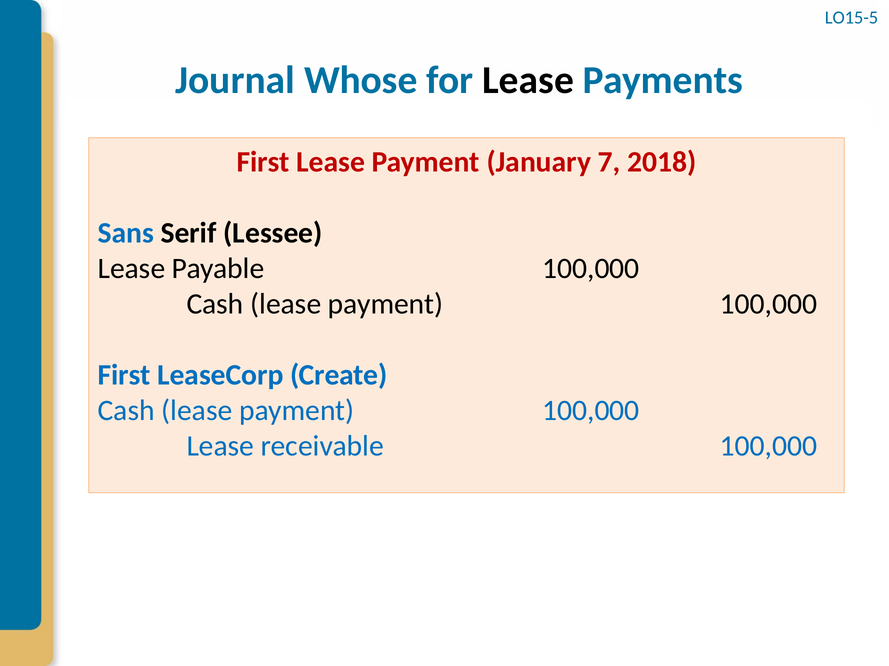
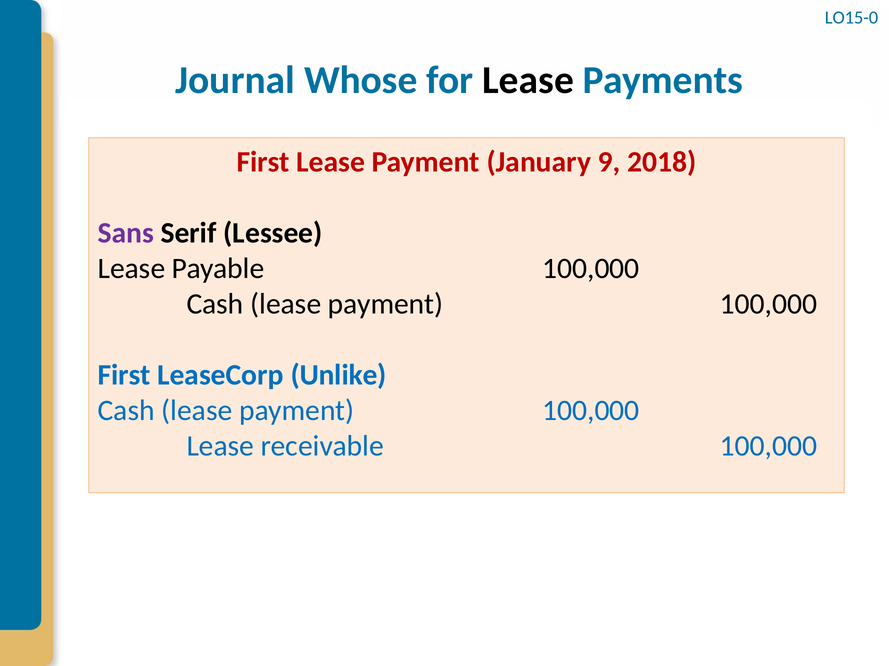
LO15-5: LO15-5 -> LO15-0 (852, 18)
7: 7 -> 9 (609, 162)
Sans colour: blue -> purple (126, 233)
Create: Create -> Unlike (339, 375)
